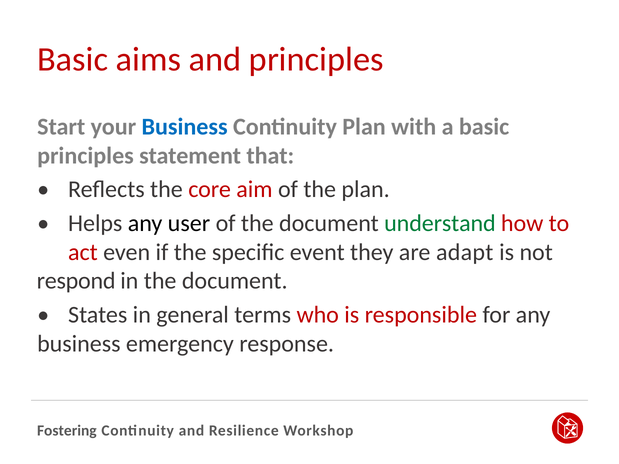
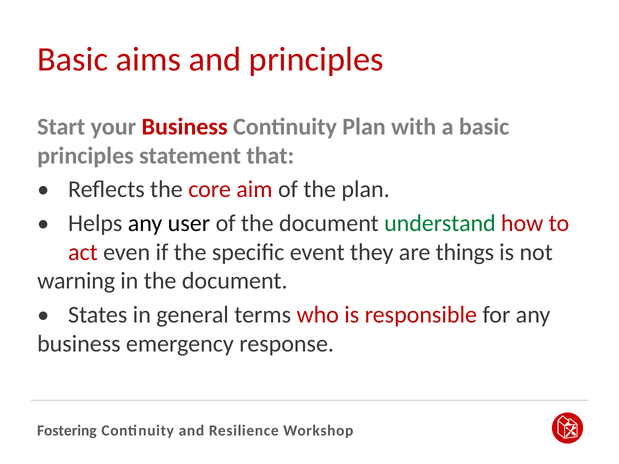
Business colour: blue -> red (185, 127)
adapt: adapt -> things (465, 252)
respond: respond -> warning (76, 281)
